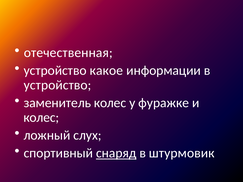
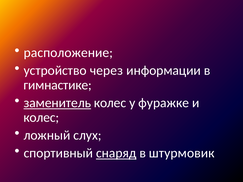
отечественная: отечественная -> расположение (68, 53)
какое: какое -> через (106, 71)
устройство: устройство -> гимнастике (58, 85)
заменитель underline: none -> present (57, 103)
